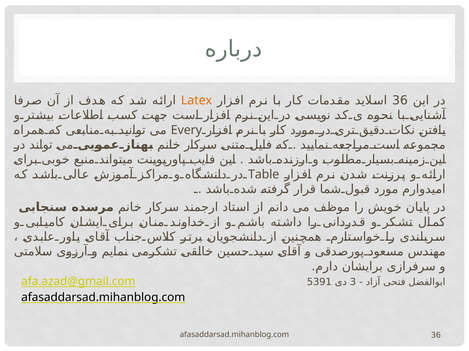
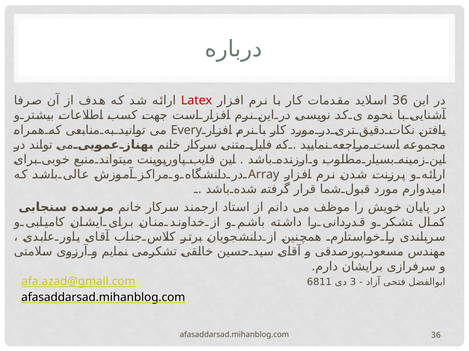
Latex colour: orange -> red (197, 101)
Table: Table -> Array (264, 175)
5391: 5391 -> 6811 (319, 283)
